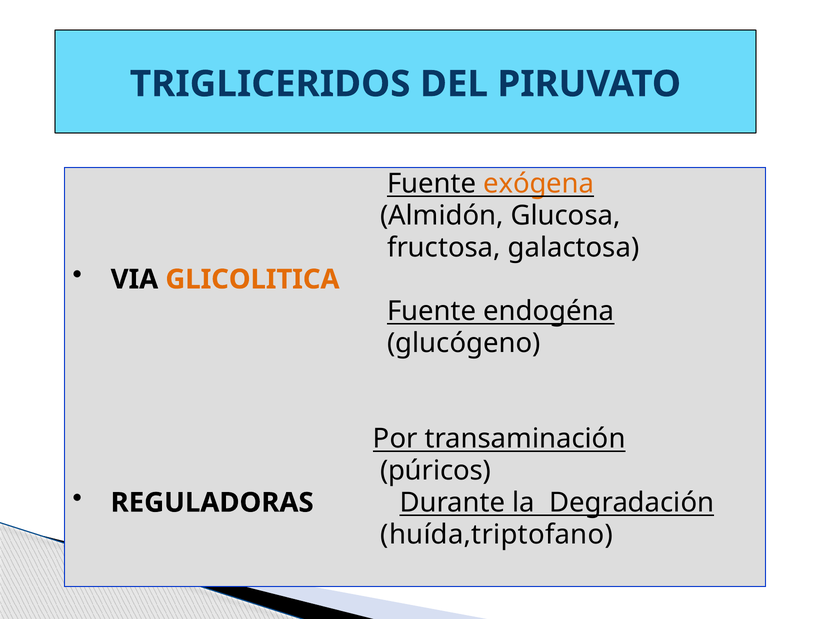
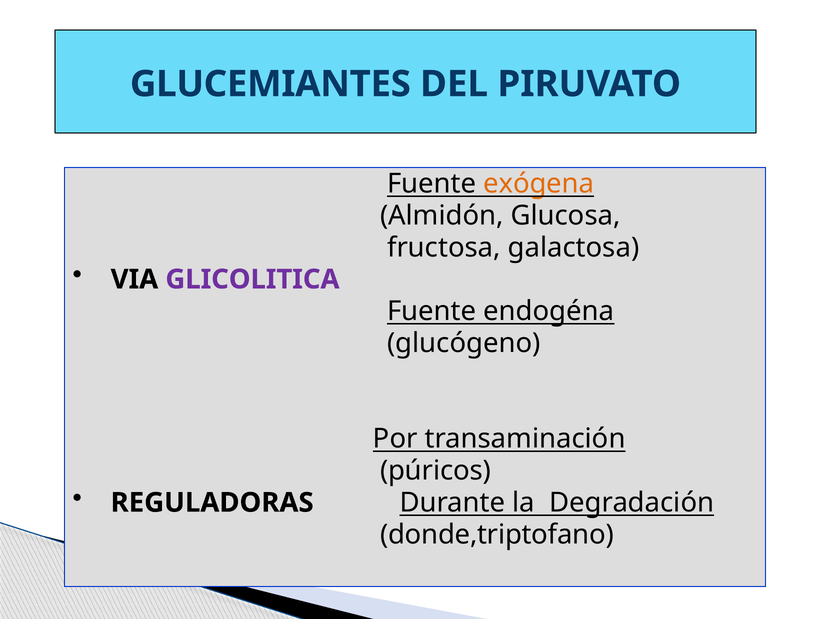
TRIGLICERIDOS: TRIGLICERIDOS -> GLUCEMIANTES (270, 84)
GLICOLITICA colour: orange -> purple (252, 279)
huída,triptofano: huída,triptofano -> donde,triptofano (497, 534)
